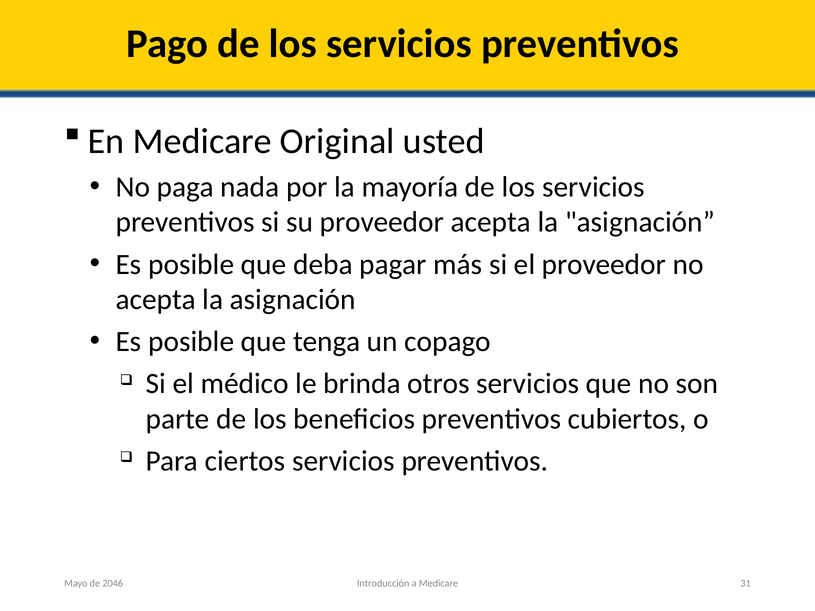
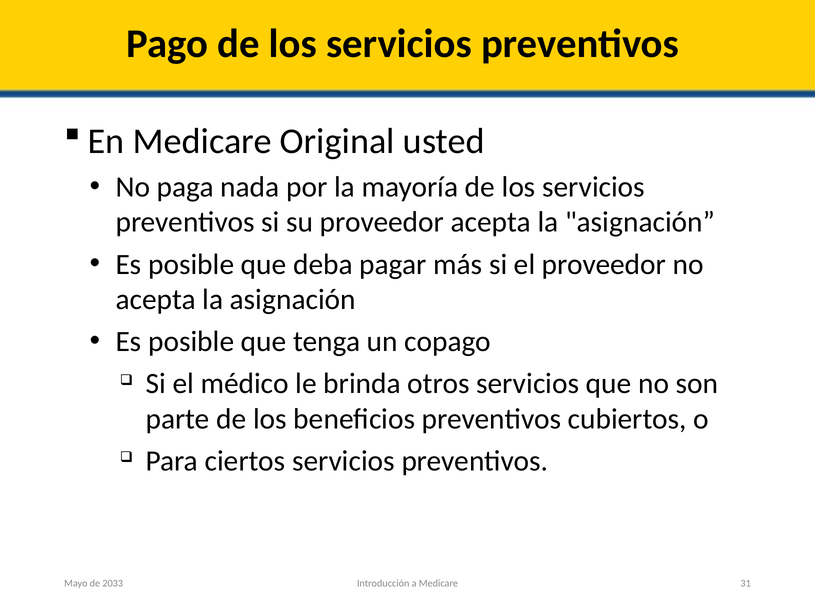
2046: 2046 -> 2033 (113, 583)
